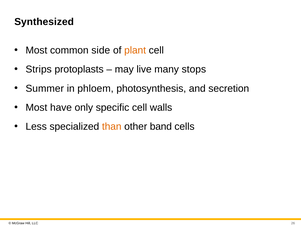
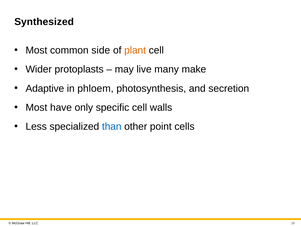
Strips: Strips -> Wider (39, 69)
stops: stops -> make (194, 69)
Summer: Summer -> Adaptive (45, 88)
than colour: orange -> blue (112, 126)
band: band -> point (161, 126)
